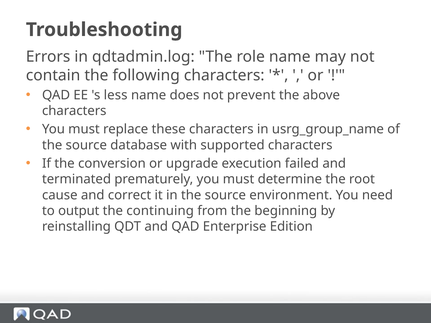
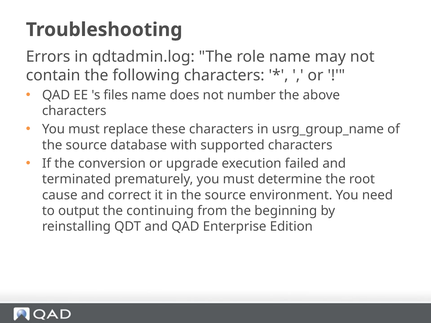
less: less -> files (116, 95)
prevent: prevent -> number (251, 95)
